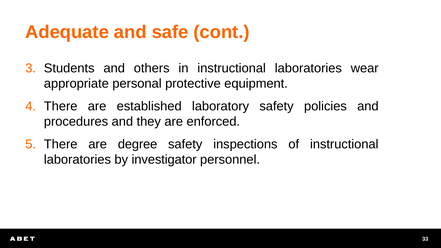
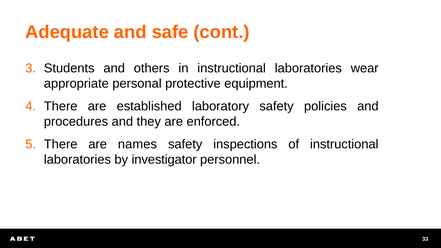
degree: degree -> names (137, 144)
